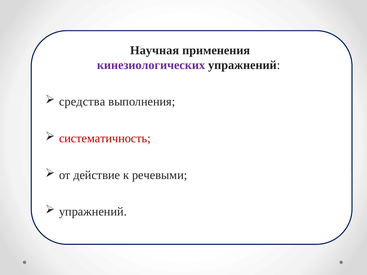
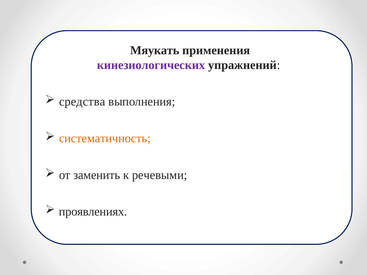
Научная: Научная -> Мяукать (155, 50)
систематичность colour: red -> orange (105, 138)
действие: действие -> заменить (97, 175)
упражнений: упражнений -> проявлениях (93, 212)
